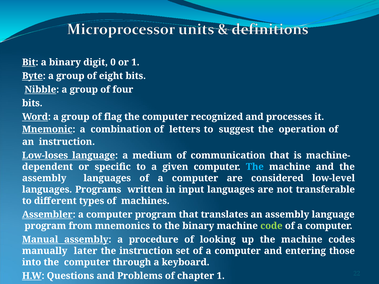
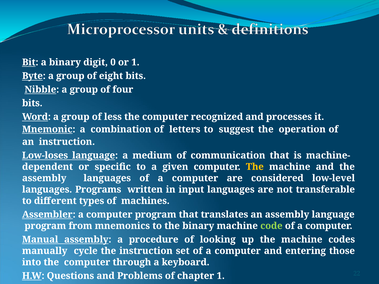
flag: flag -> less (113, 117)
The colour: light blue -> yellow (255, 167)
later: later -> cycle (86, 251)
